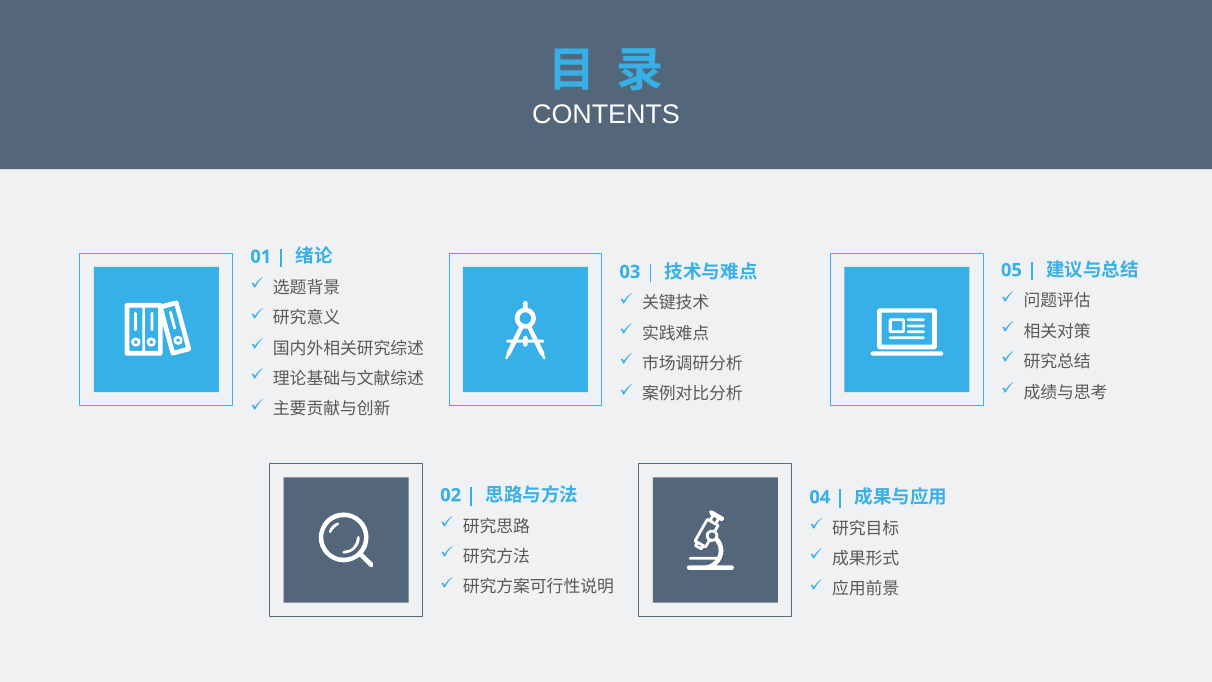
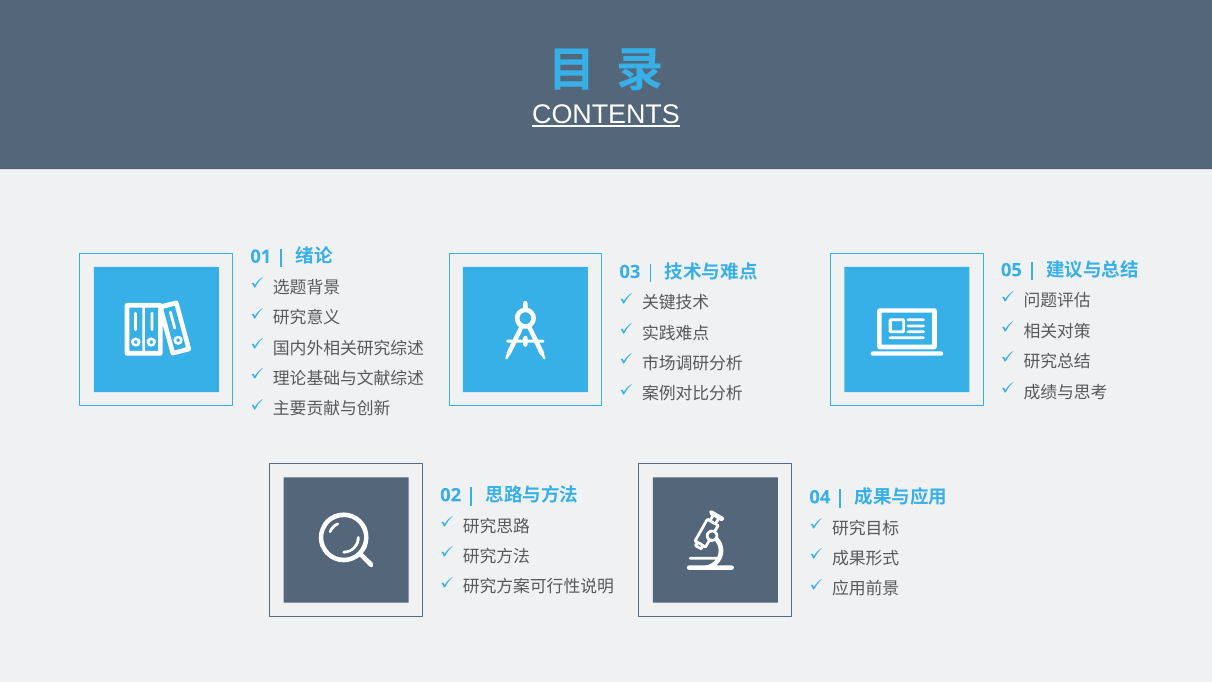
CONTENTS underline: none -> present (606, 114)
